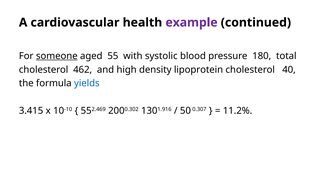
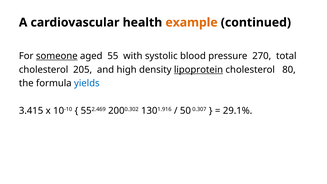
example colour: purple -> orange (192, 22)
180: 180 -> 270 (262, 56)
462: 462 -> 205 (83, 70)
lipoprotein underline: none -> present (199, 70)
40: 40 -> 80 (289, 70)
11.2%: 11.2% -> 29.1% (238, 111)
